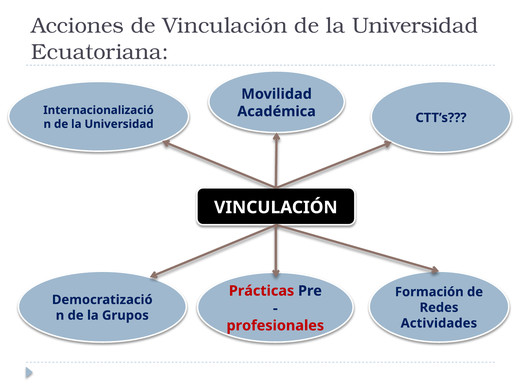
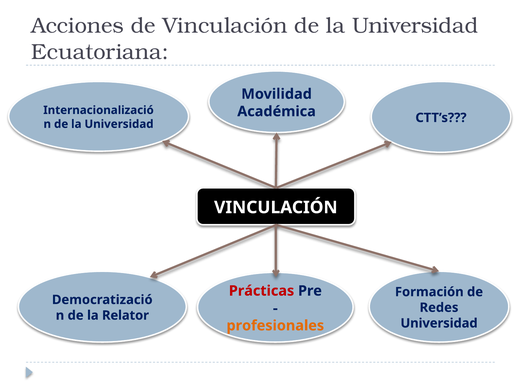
Grupos: Grupos -> Relator (125, 315)
Actividades: Actividades -> Universidad (439, 323)
profesionales colour: red -> orange (275, 325)
